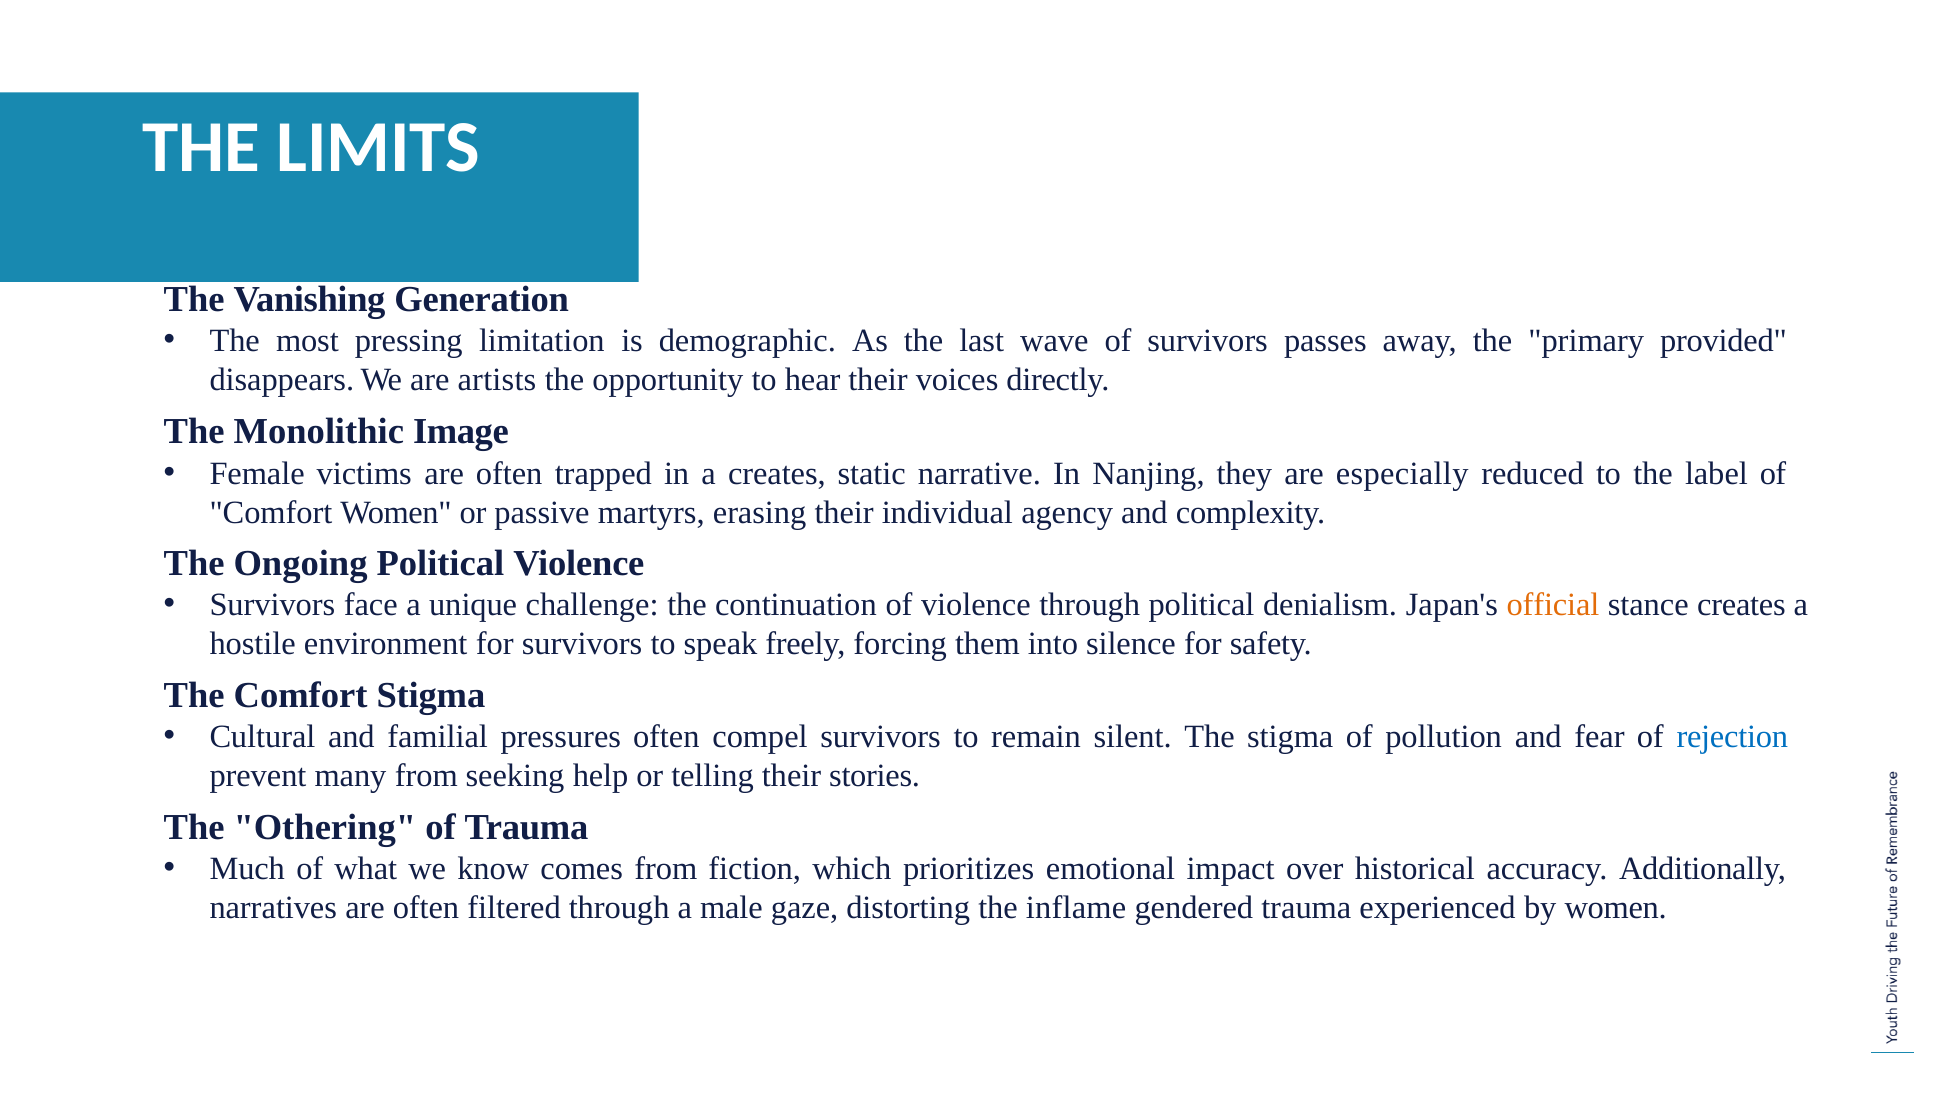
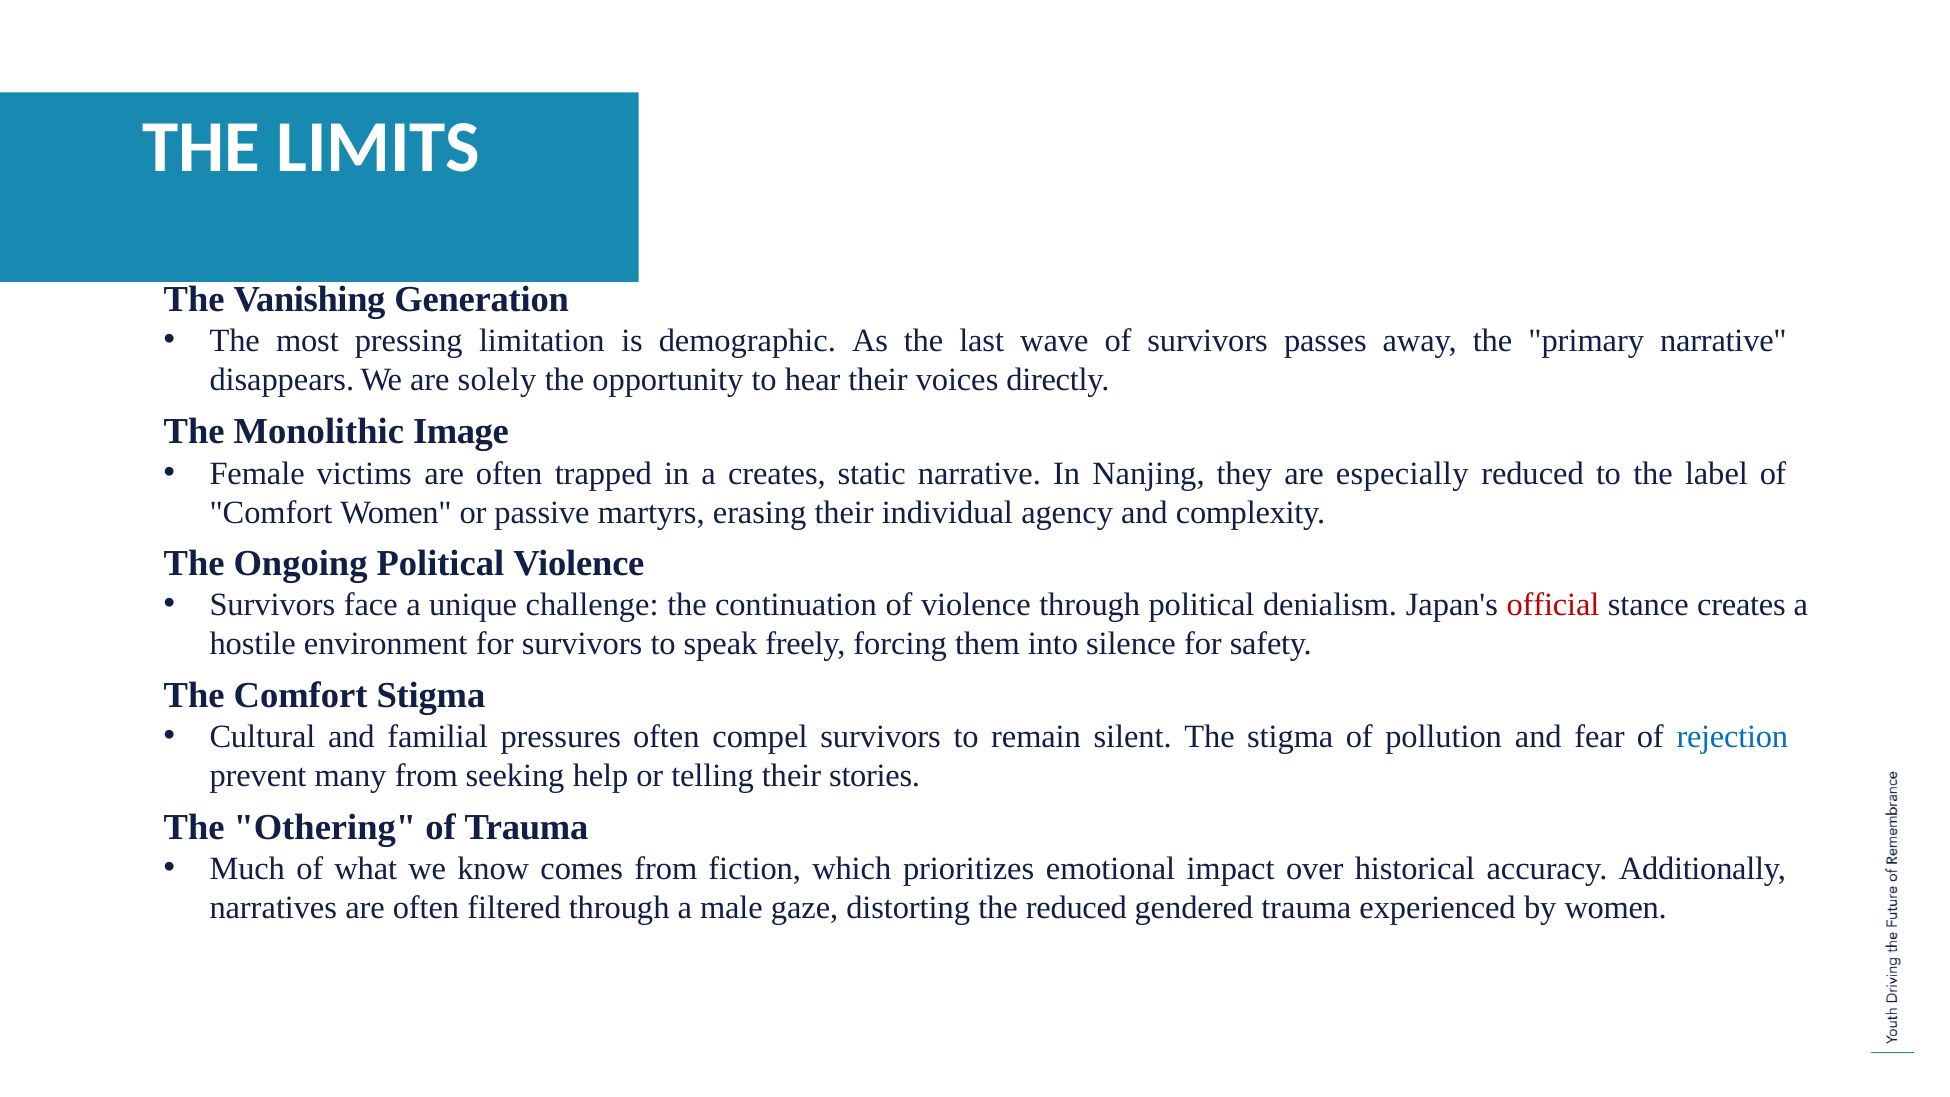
primary provided: provided -> narrative (1723, 340)
artists: artists -> solely (497, 379)
official colour: orange -> red (1553, 604)
the inflame: inflame -> reduced (1076, 908)
